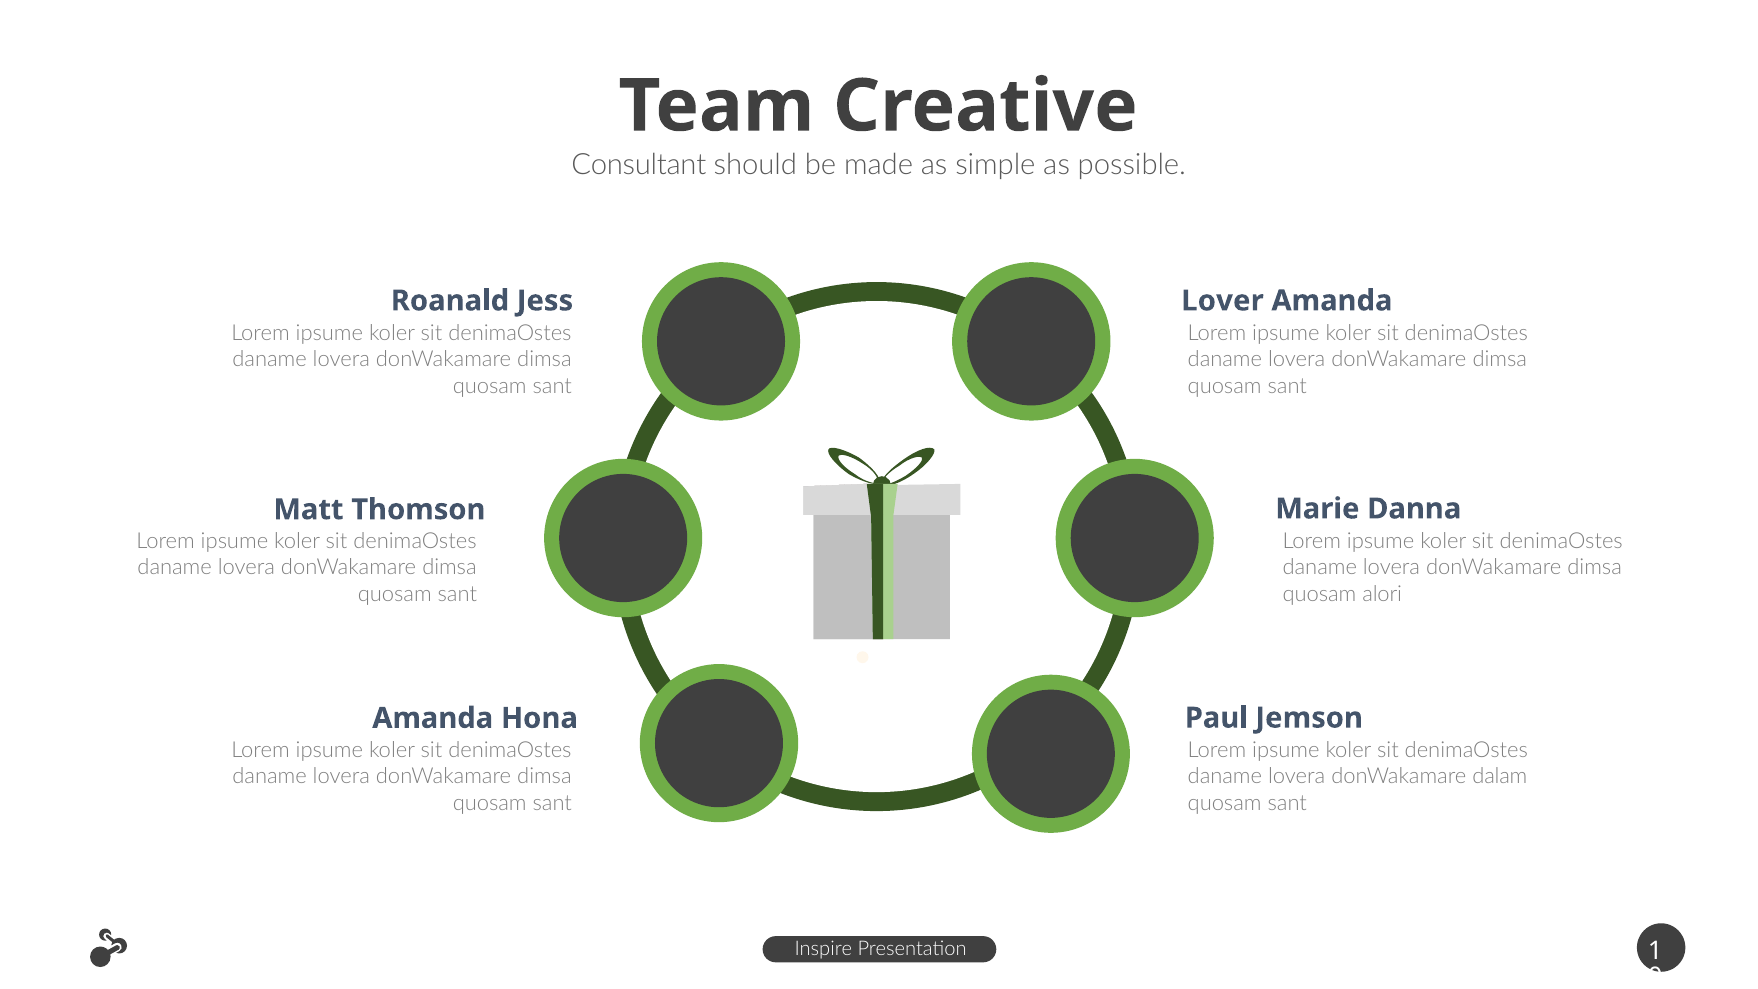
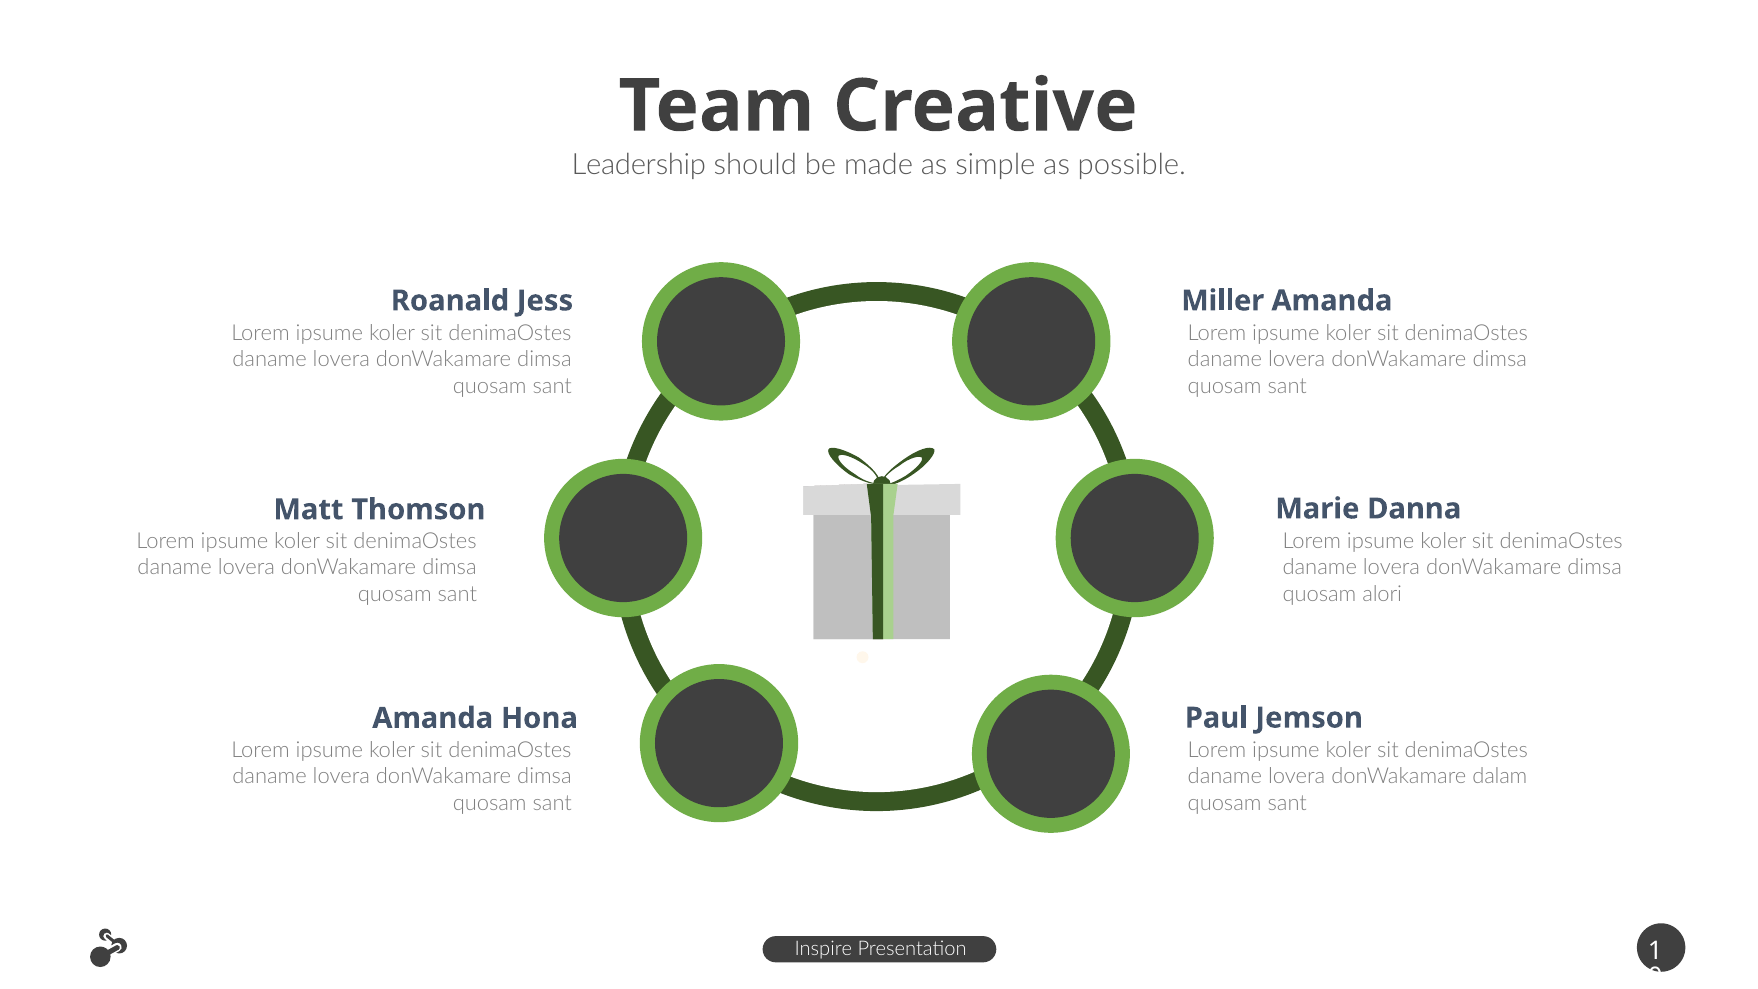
Consultant: Consultant -> Leadership (639, 165)
Lover: Lover -> Miller (1223, 301)
